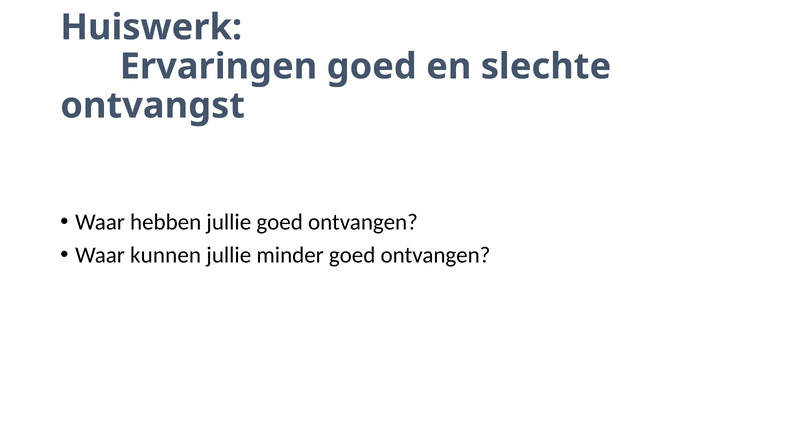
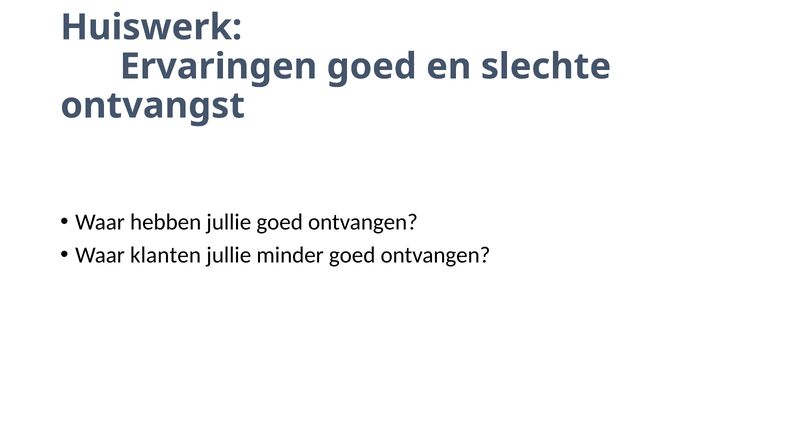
kunnen: kunnen -> klanten (166, 255)
